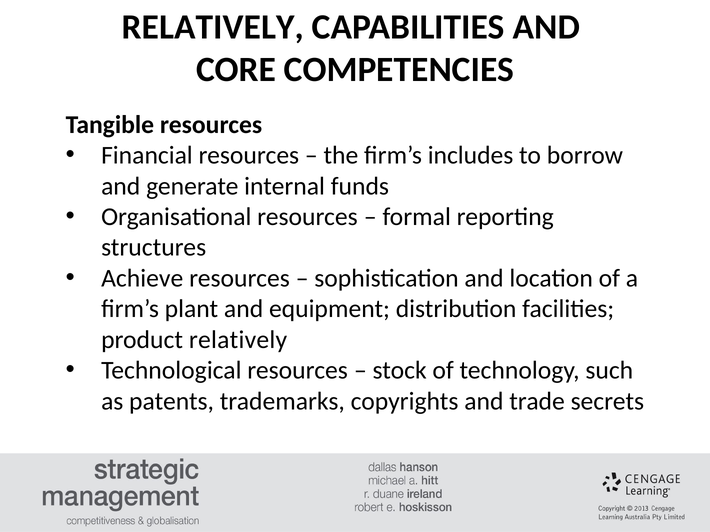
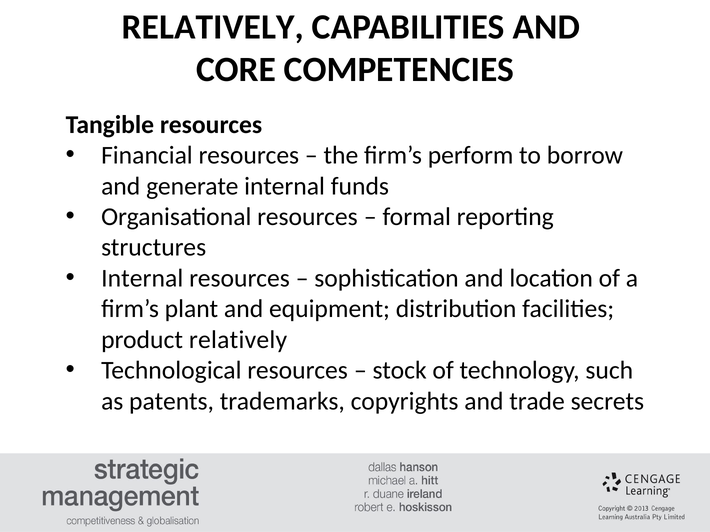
includes: includes -> perform (471, 156)
Achieve: Achieve -> Internal (142, 279)
